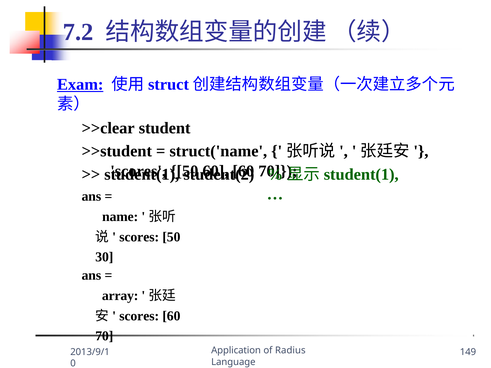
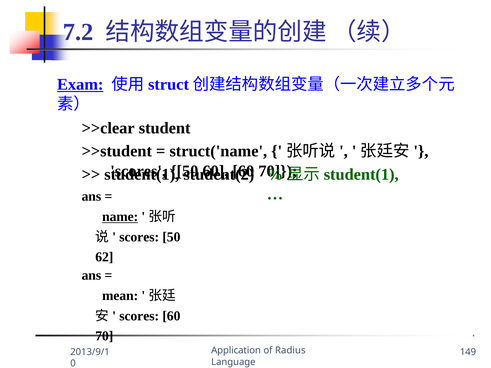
name underline: none -> present (120, 217)
30: 30 -> 62 (104, 257)
array: array -> mean (120, 296)
